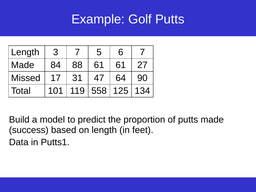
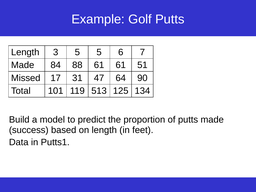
3 7: 7 -> 5 (77, 52)
27: 27 -> 51 (142, 65)
558: 558 -> 513 (99, 91)
